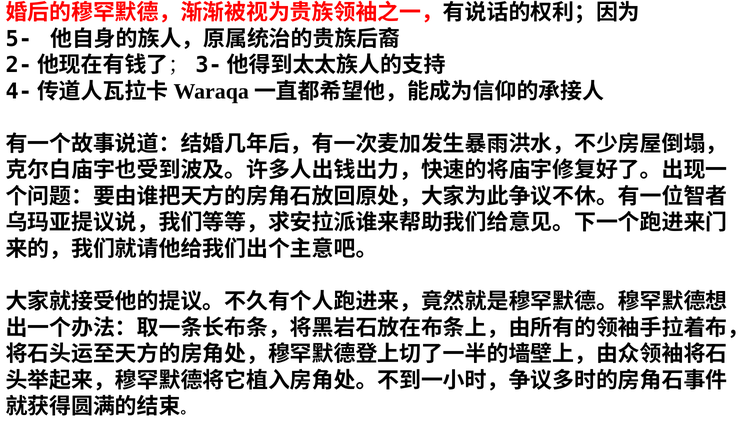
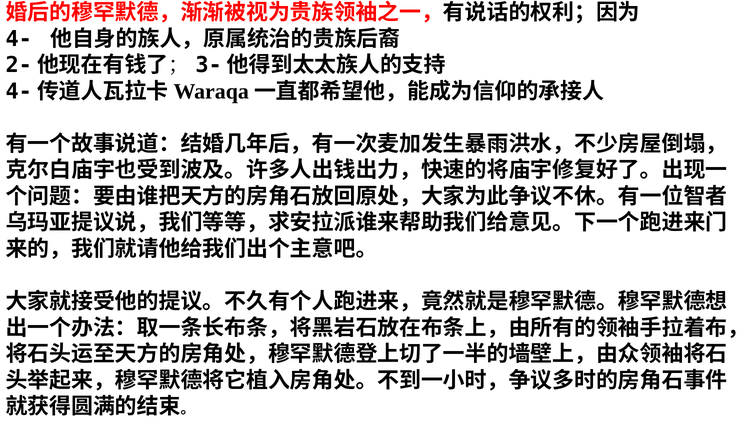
5-: 5- -> 4- (19, 39)
